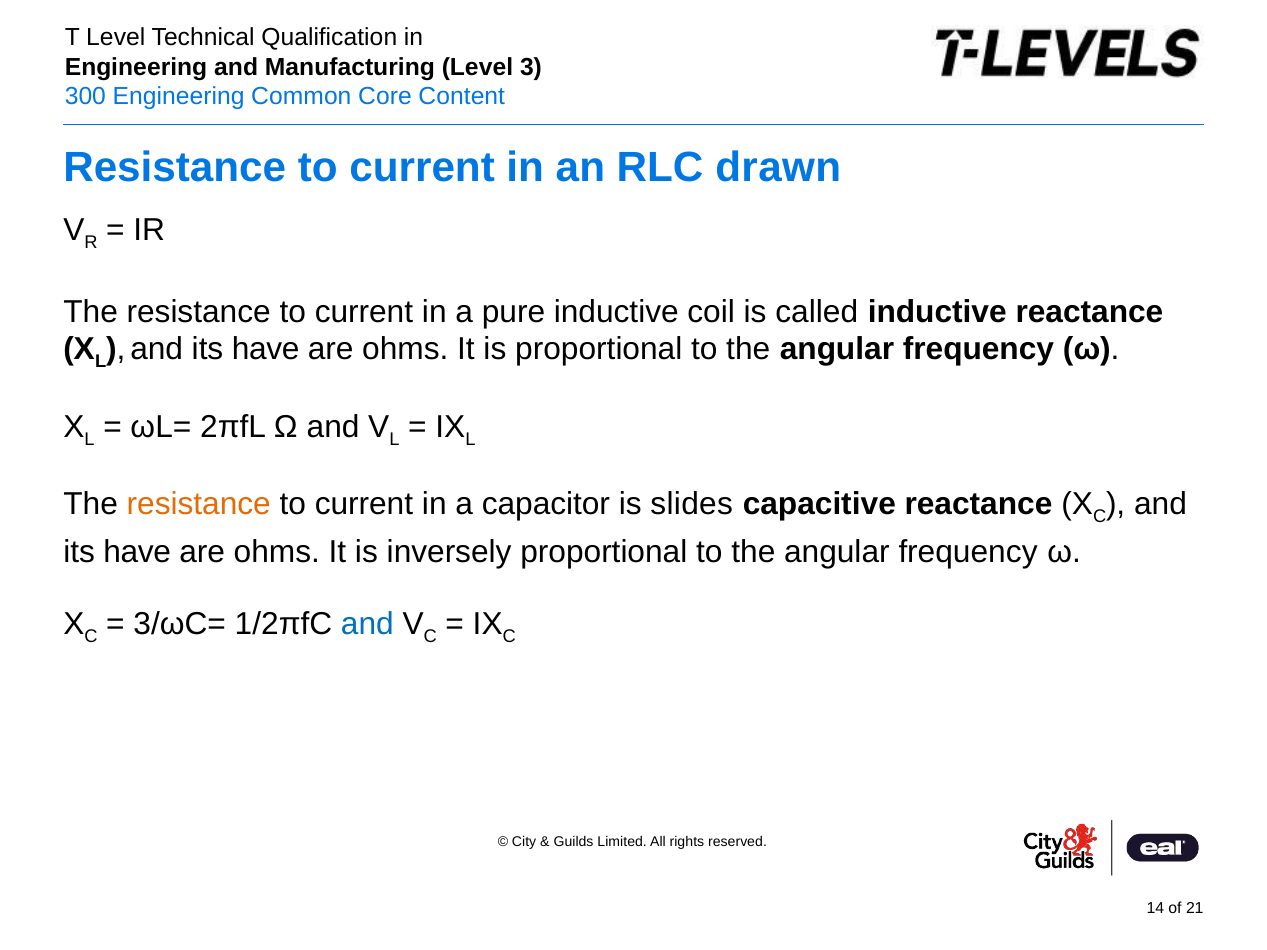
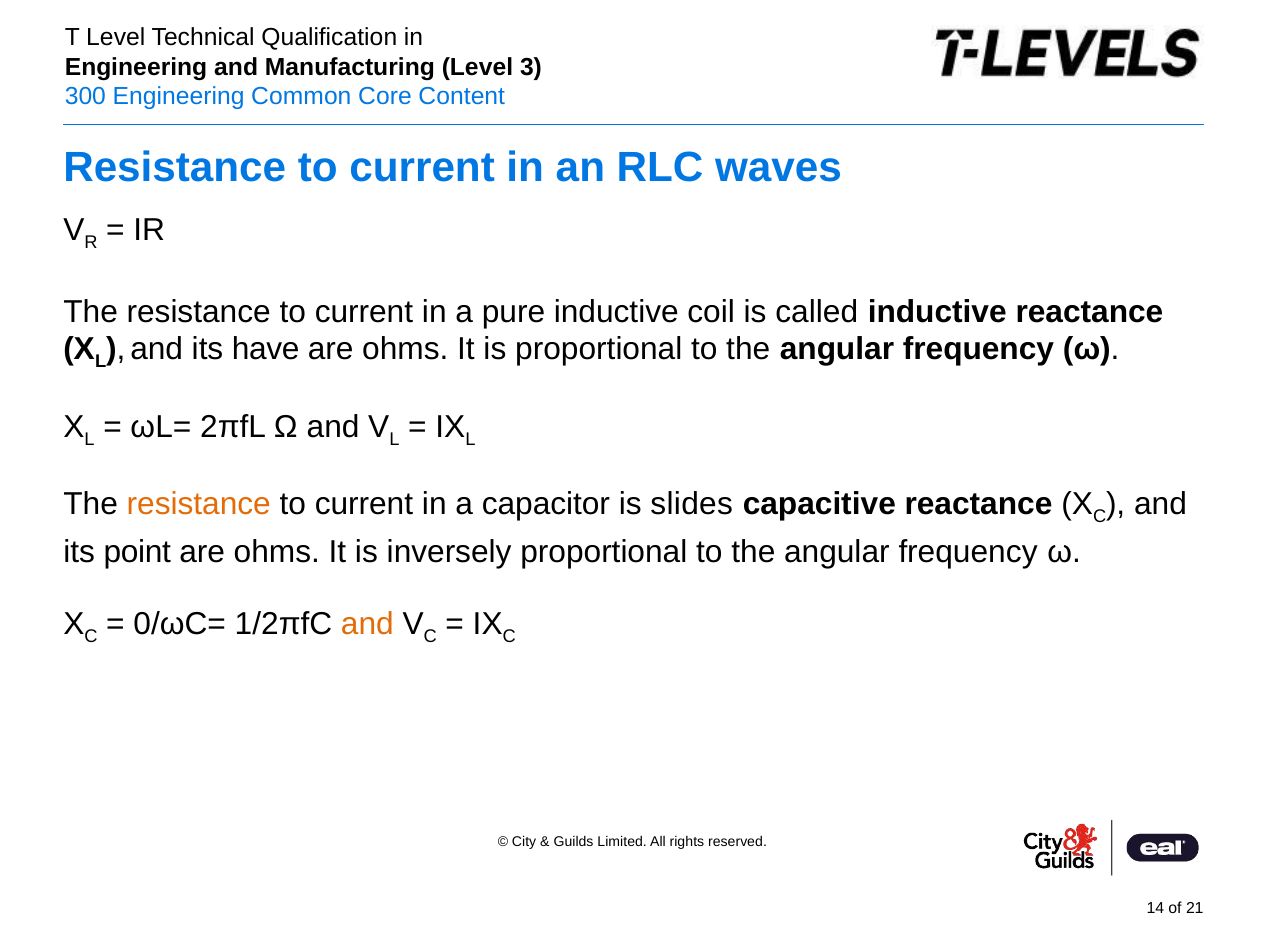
drawn: drawn -> waves (778, 168)
have: have -> point (137, 552)
3/ωC=: 3/ωC= -> 0/ωC= (180, 624)
and colour: blue -> orange (367, 624)
